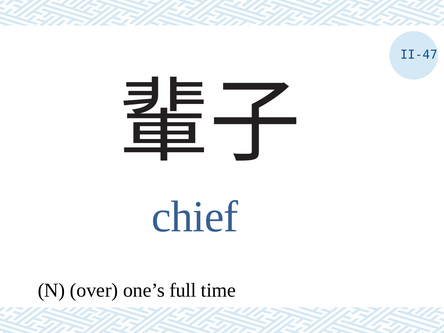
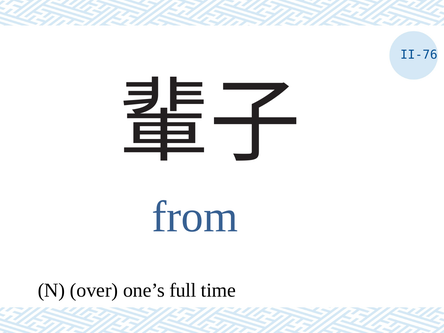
II-47: II-47 -> II-76 (419, 55)
chief: chief -> from (195, 217)
